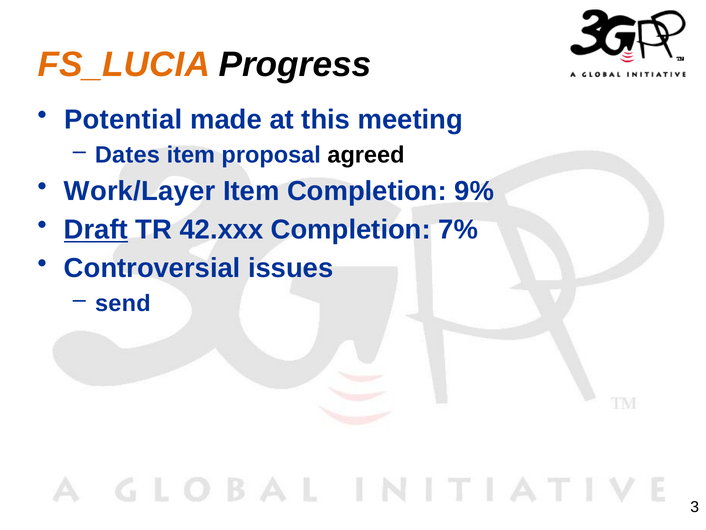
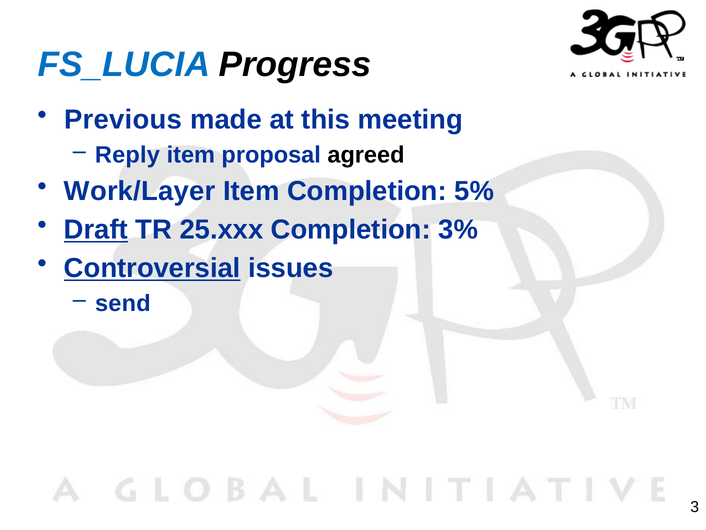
FS_LUCIA colour: orange -> blue (124, 65)
Potential: Potential -> Previous (123, 120)
Dates: Dates -> Reply (127, 155)
9%: 9% -> 5% (474, 191)
42.xxx: 42.xxx -> 25.xxx (221, 230)
7%: 7% -> 3% (458, 230)
Controversial underline: none -> present (152, 268)
